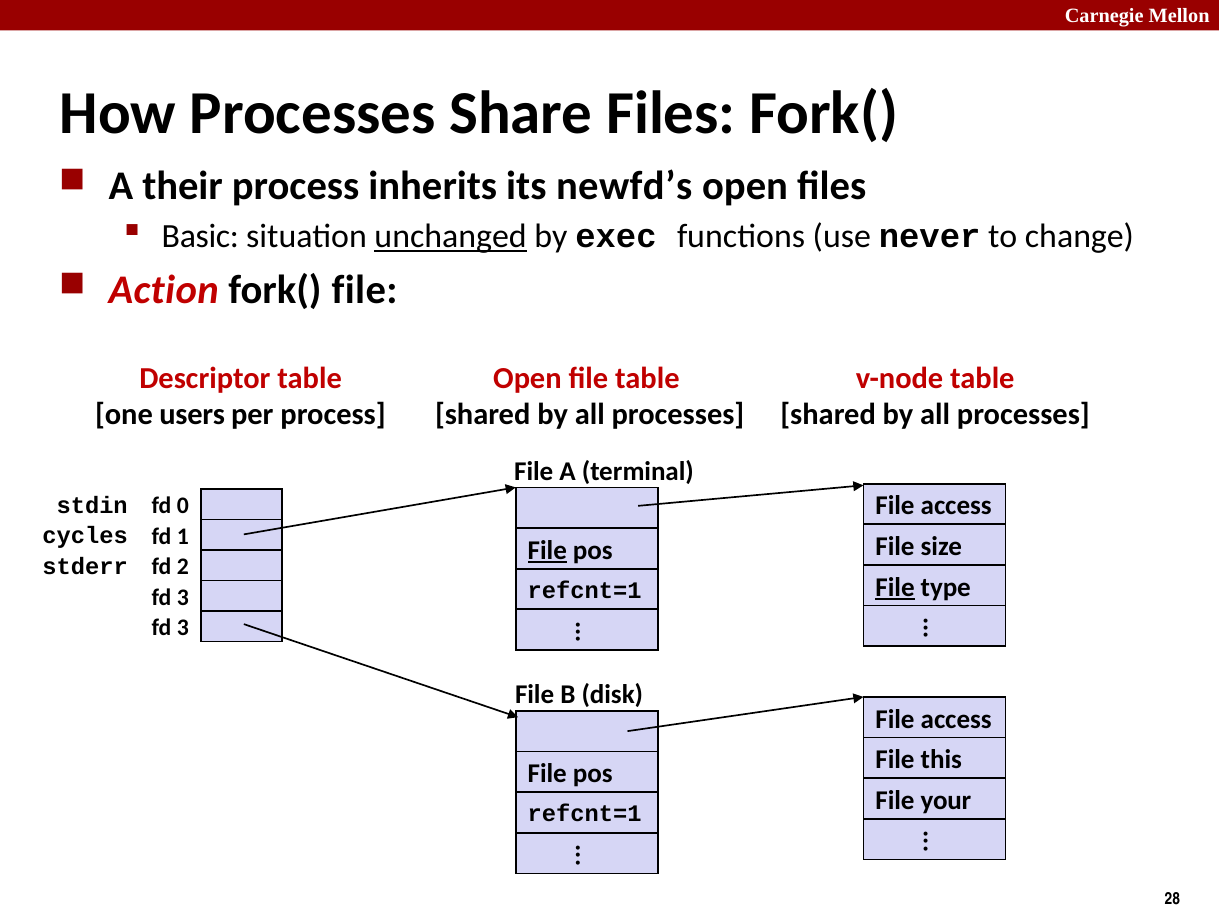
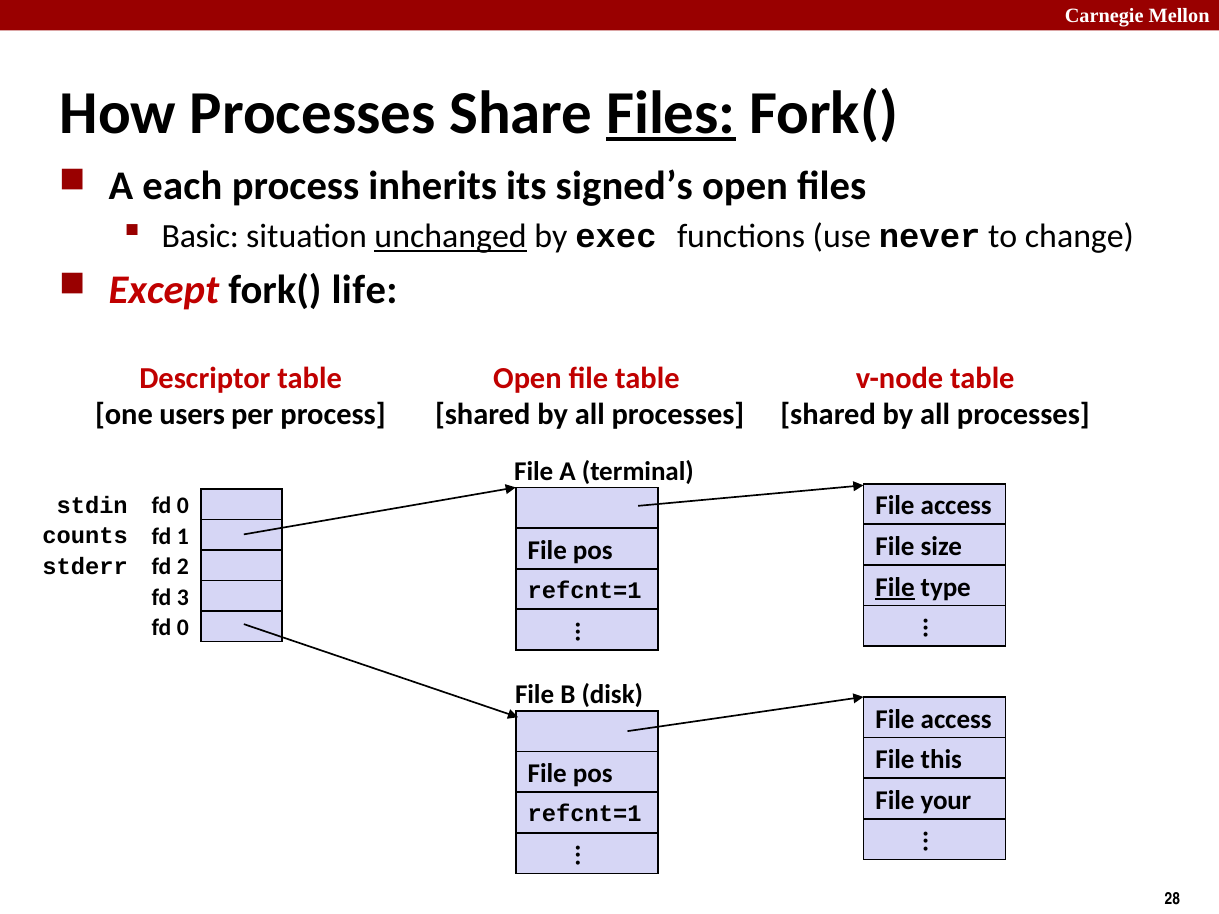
Files underline: none -> present (671, 113)
their: their -> each (182, 186)
newfd’s: newfd’s -> signed’s (624, 186)
Action: Action -> Except (164, 290)
fork( file: file -> life (365, 290)
cycles: cycles -> counts (85, 536)
File underline: present -> none (547, 550)
3: 3 -> 0 (183, 628)
